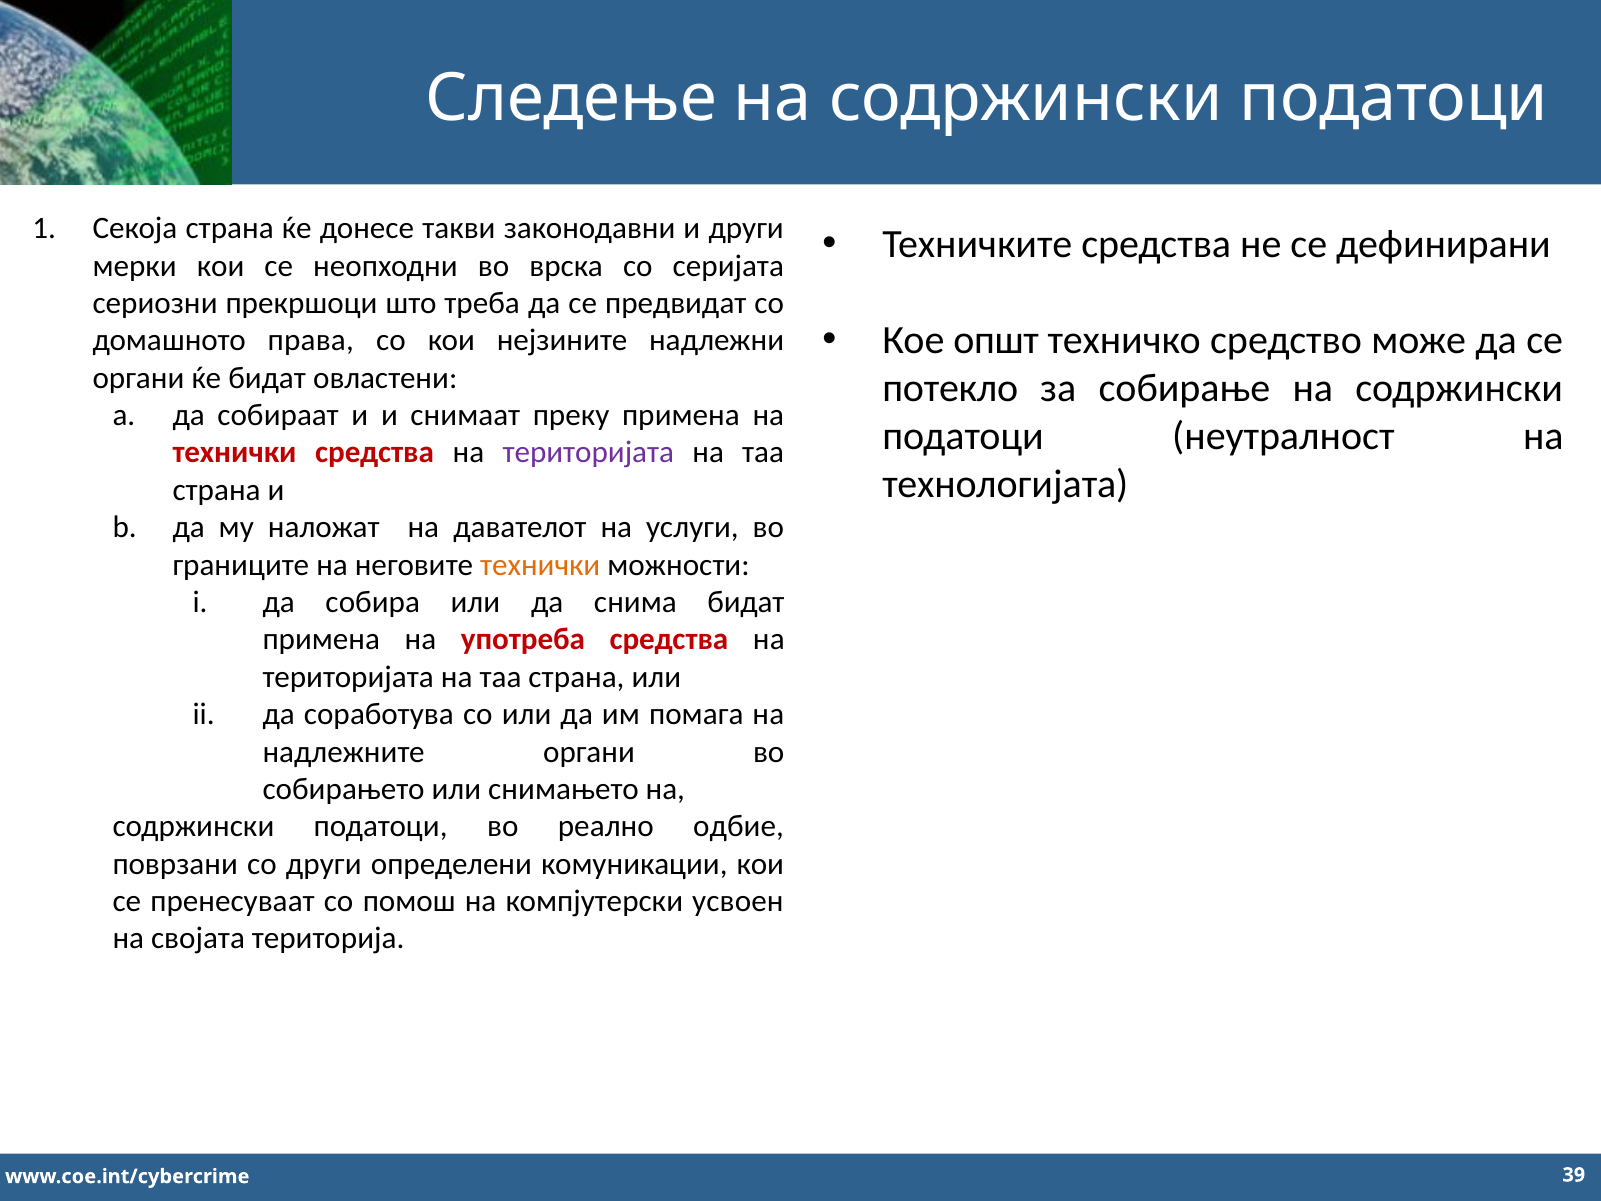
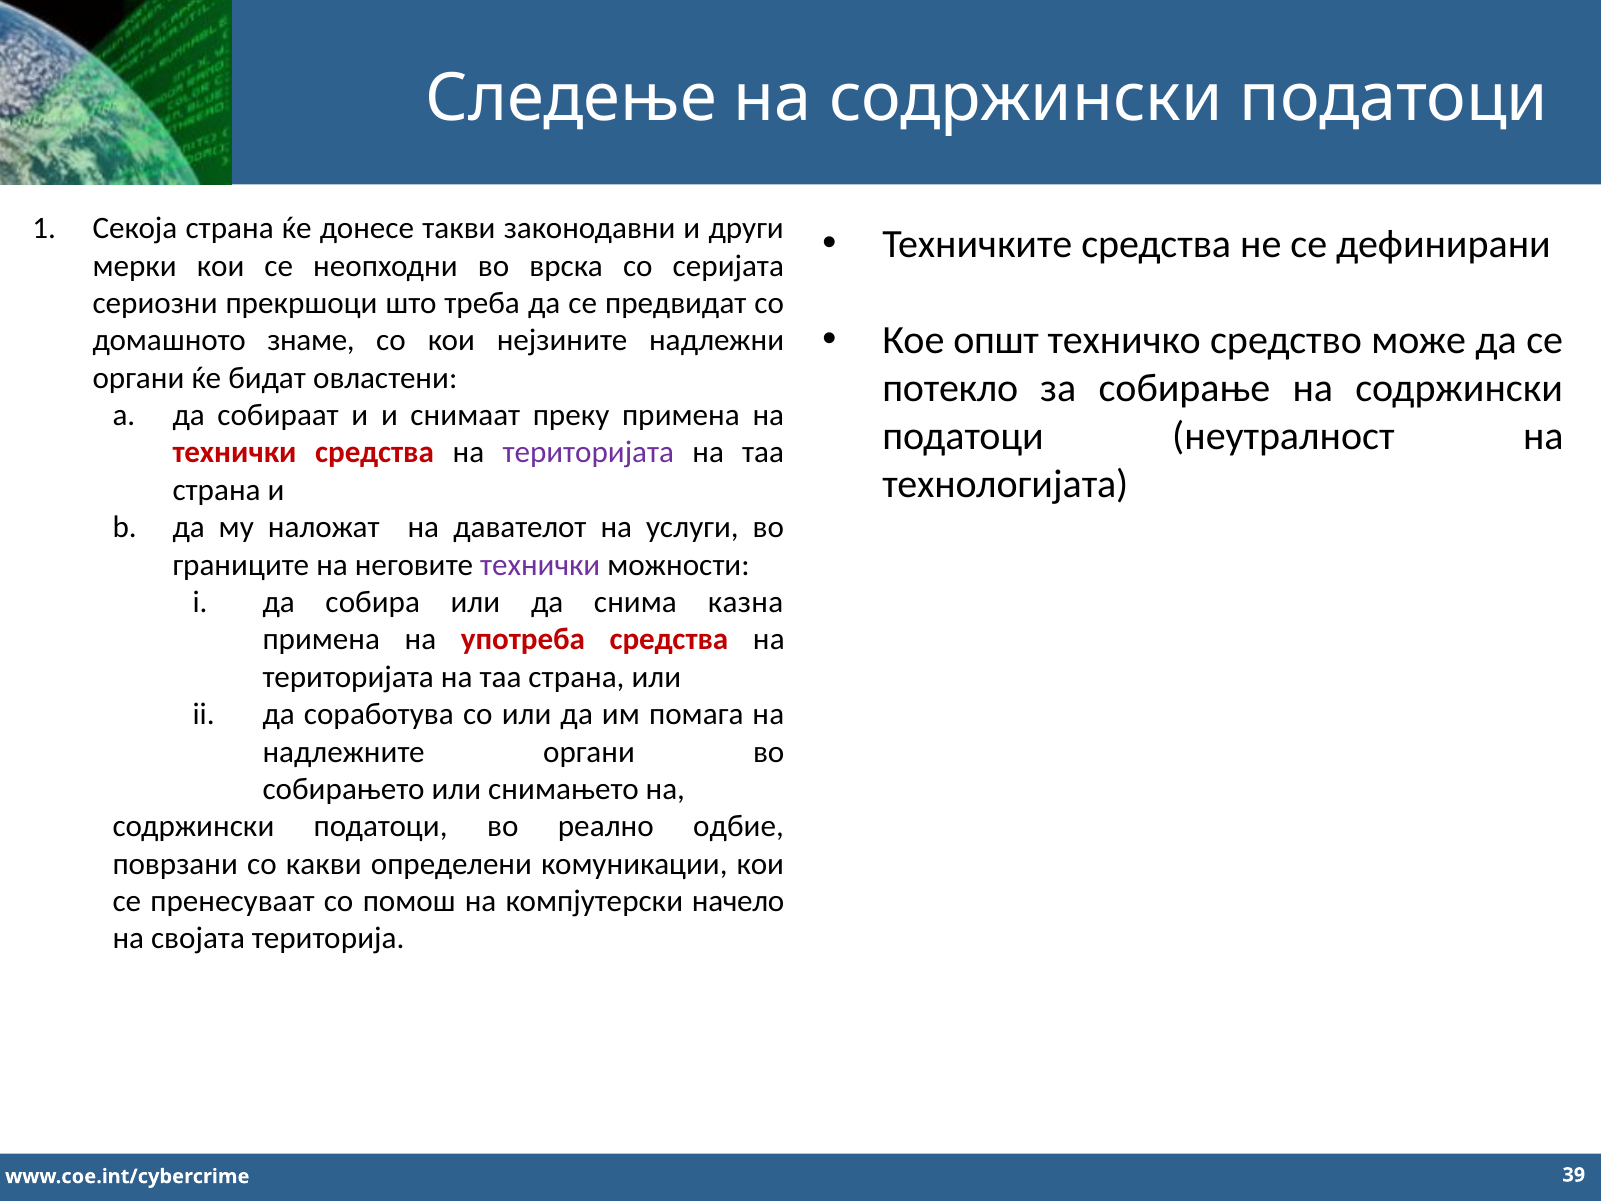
права: права -> знаме (311, 340)
технички colour: orange -> purple (540, 565)
снима бидат: бидат -> казна (746, 602)
со други: други -> какви (324, 864)
усвоен: усвоен -> начело (738, 901)
